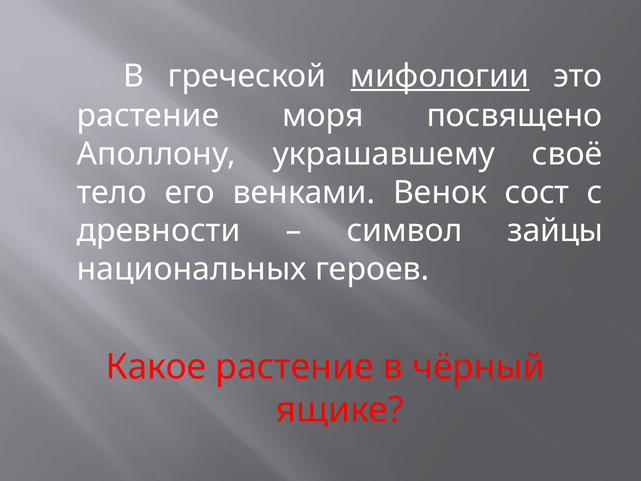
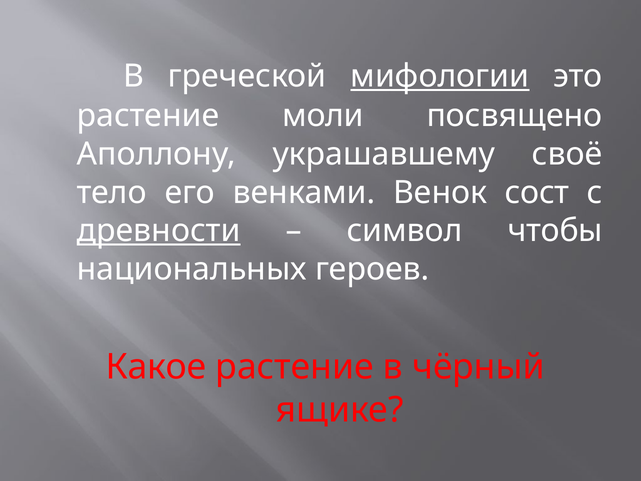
моря: моря -> моли (323, 115)
древности underline: none -> present (159, 231)
зайцы: зайцы -> чтобы (555, 231)
